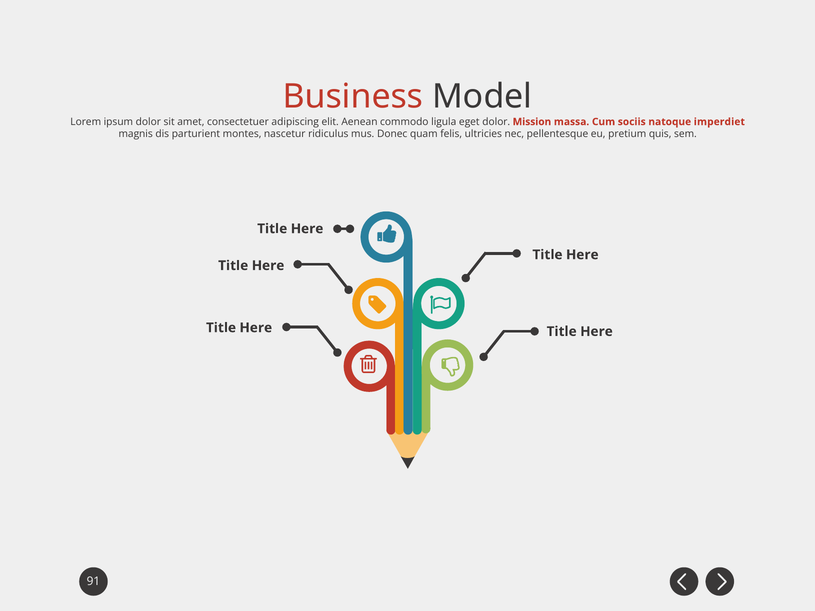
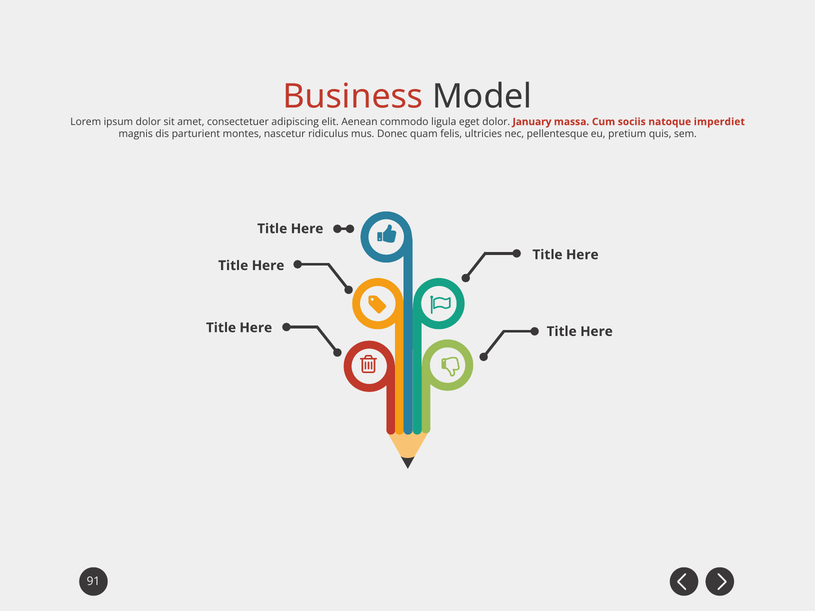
Mission: Mission -> January (532, 122)
